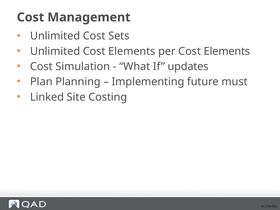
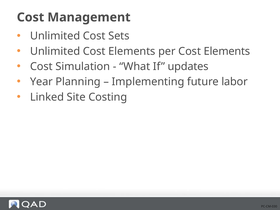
Plan: Plan -> Year (41, 82)
must: must -> labor (235, 82)
